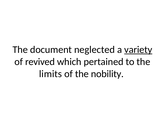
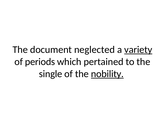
revived: revived -> periods (40, 62)
limits: limits -> single (51, 74)
nobility underline: none -> present (107, 74)
